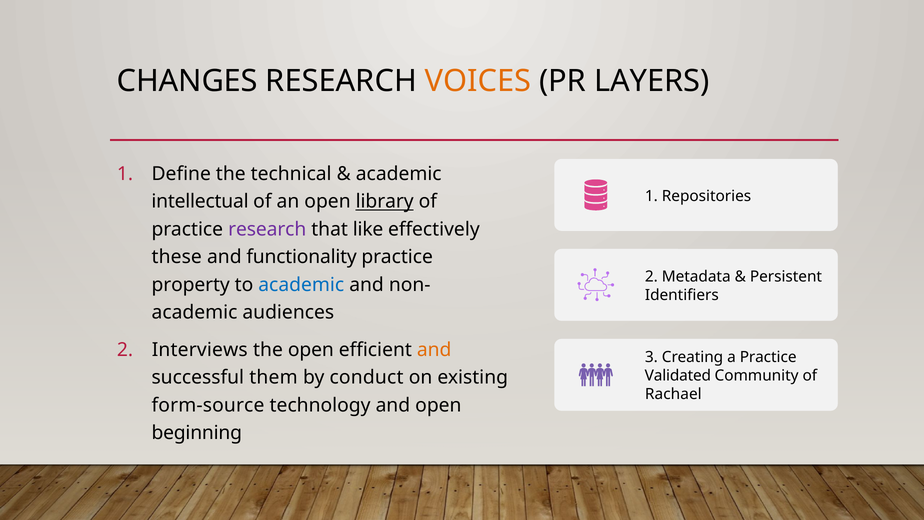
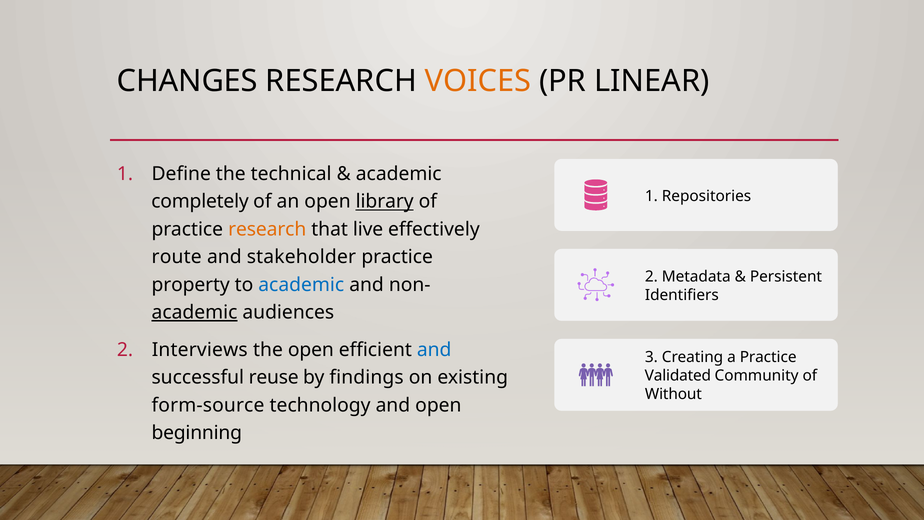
LAYERS: LAYERS -> LINEAR (652, 81)
intellectual: intellectual -> completely (200, 201)
research colour: purple -> orange (267, 229)
like: like -> live (368, 229)
these: these -> route (177, 257)
functionality: functionality -> stakeholder (301, 257)
academic underline: none -> present (194, 312)
and colour: orange -> blue (434, 350)
them: them -> reuse (274, 377)
conduct: conduct -> findings (367, 377)
Rachael: Rachael -> Without (673, 394)
